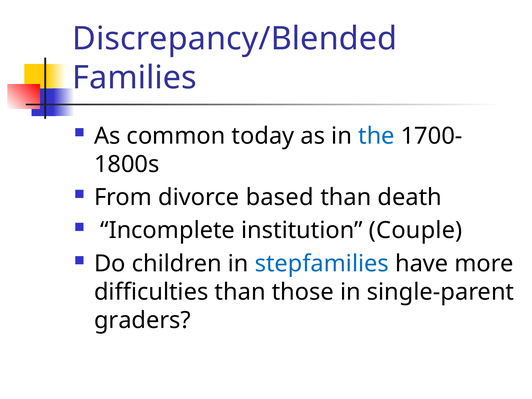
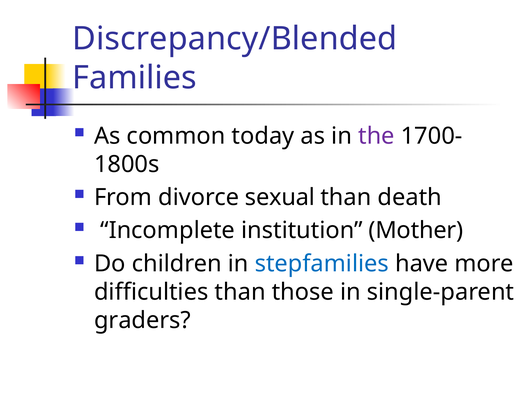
the colour: blue -> purple (376, 136)
based: based -> sexual (280, 197)
Couple: Couple -> Mother (416, 231)
